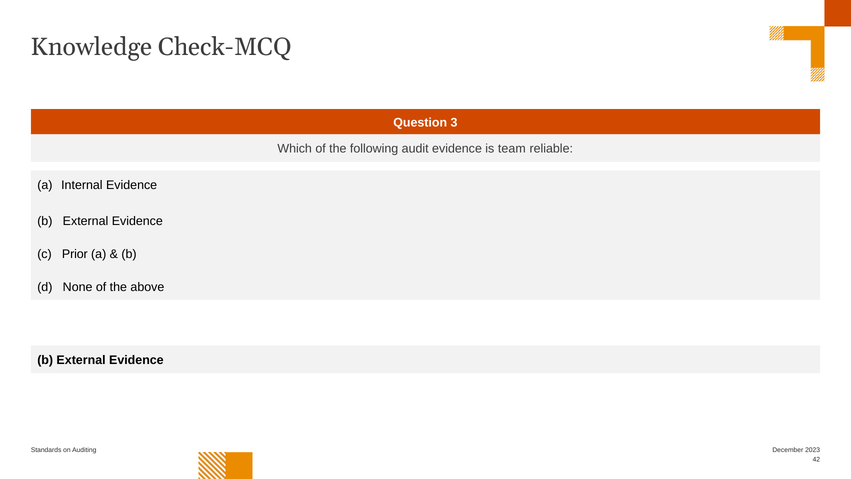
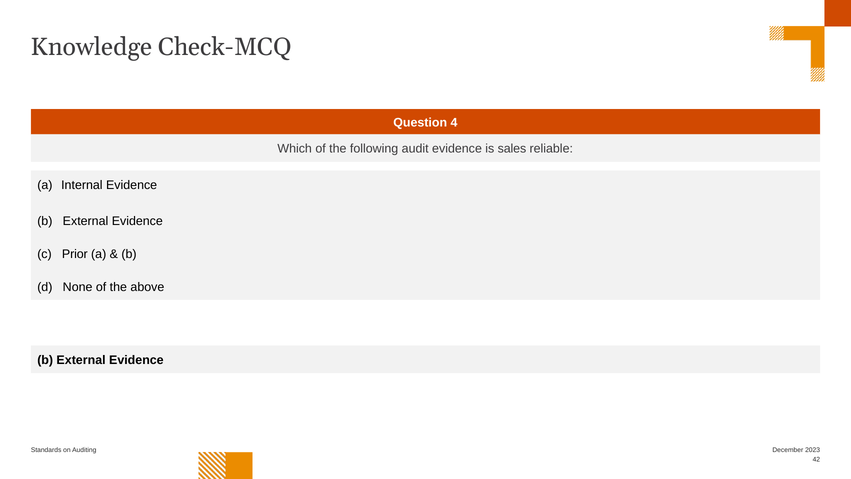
3: 3 -> 4 (454, 123)
team: team -> sales (512, 149)
